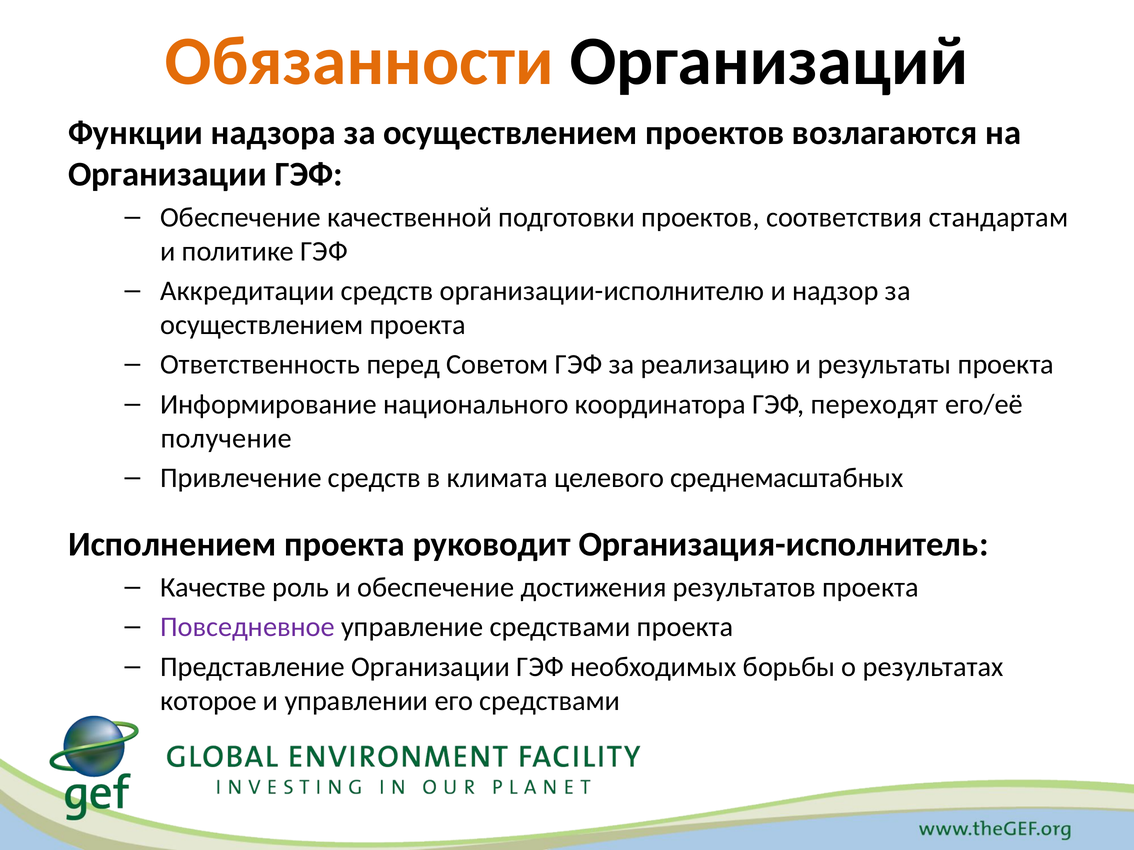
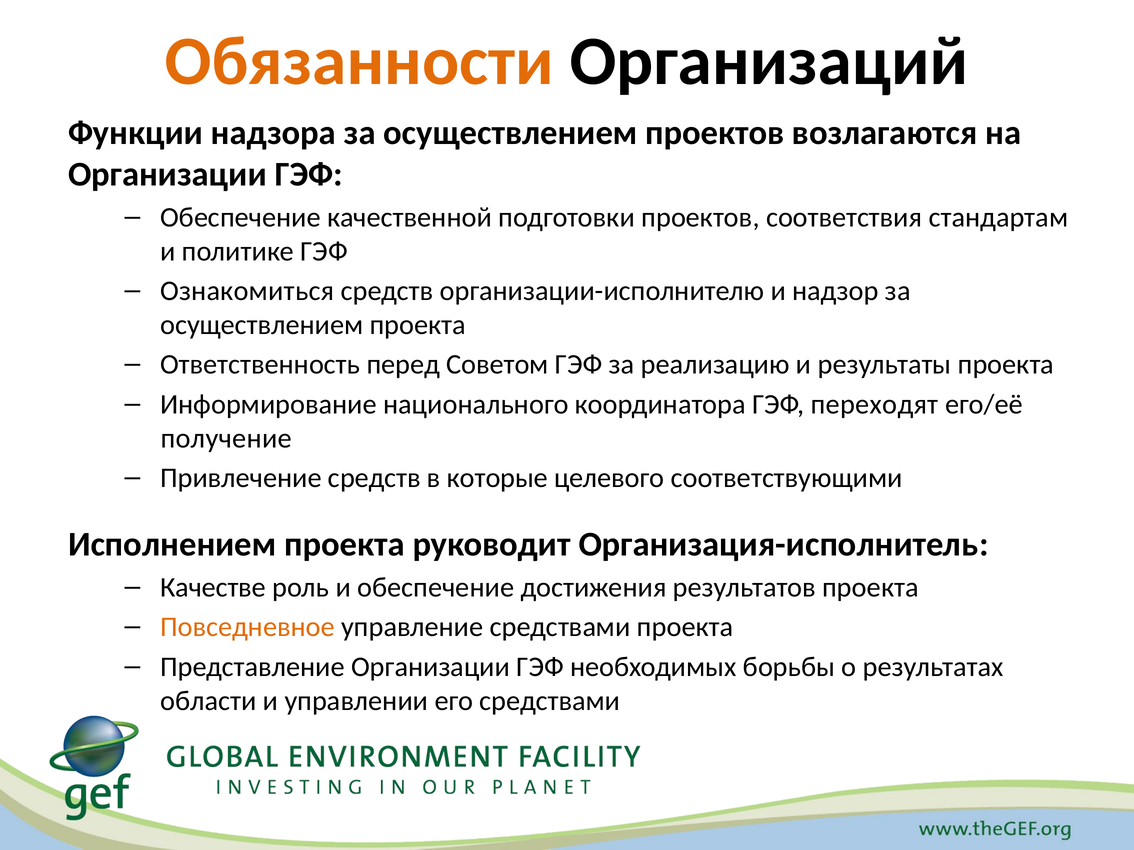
Аккредитации: Аккредитации -> Ознакомиться (247, 291)
климата: климата -> которые (497, 478)
среднемасштабных: среднемасштабных -> соответствующими (787, 478)
Повседневное colour: purple -> orange (247, 628)
которое: которое -> области (208, 701)
